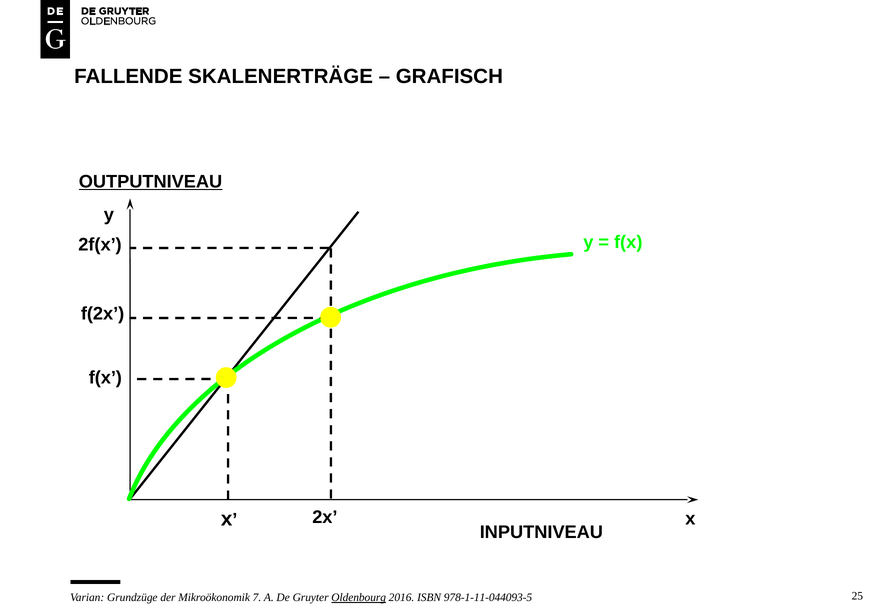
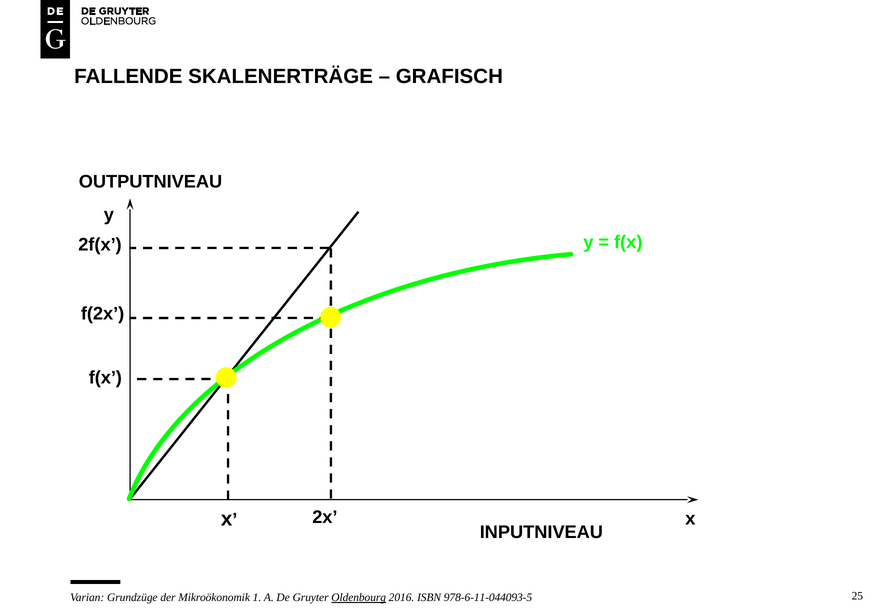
OUTPUTNIVEAU underline: present -> none (151, 182)
7: 7 -> 1 (257, 598)
978-1-11-044093-5: 978-1-11-044093-5 -> 978-6-11-044093-5 (488, 598)
